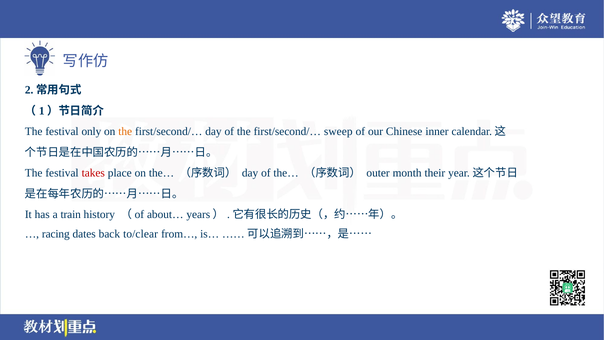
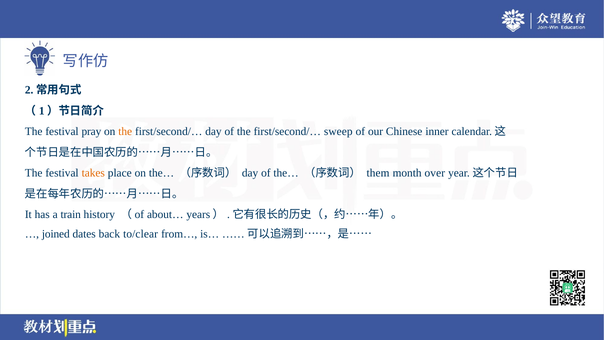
only: only -> pray (91, 131)
takes colour: red -> orange (93, 173)
outer: outer -> them (378, 173)
their: their -> over (435, 173)
racing: racing -> joined (56, 234)
